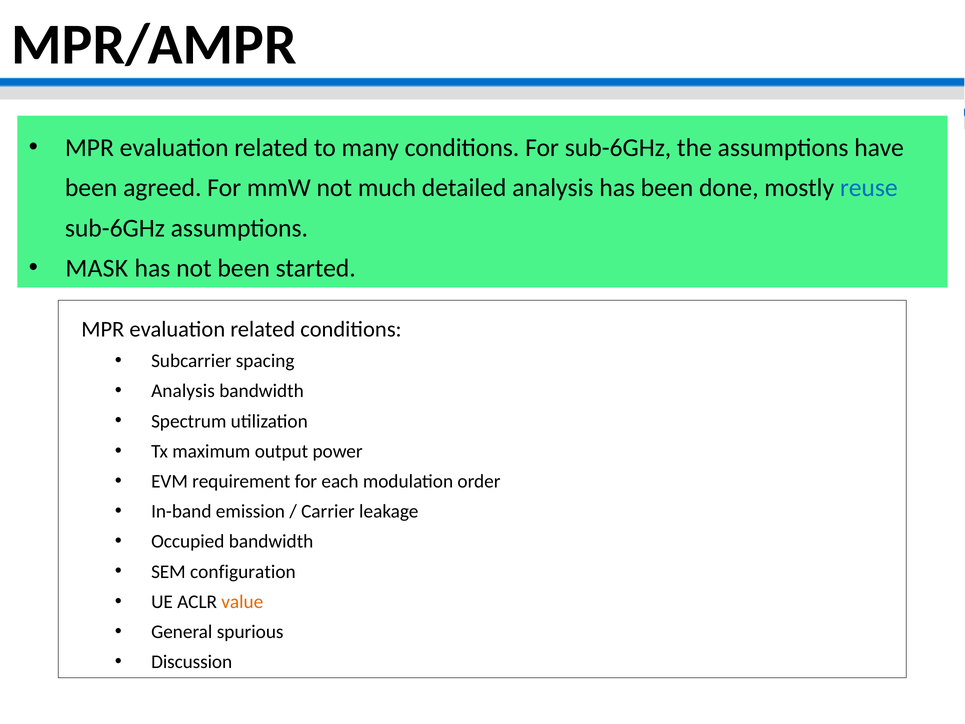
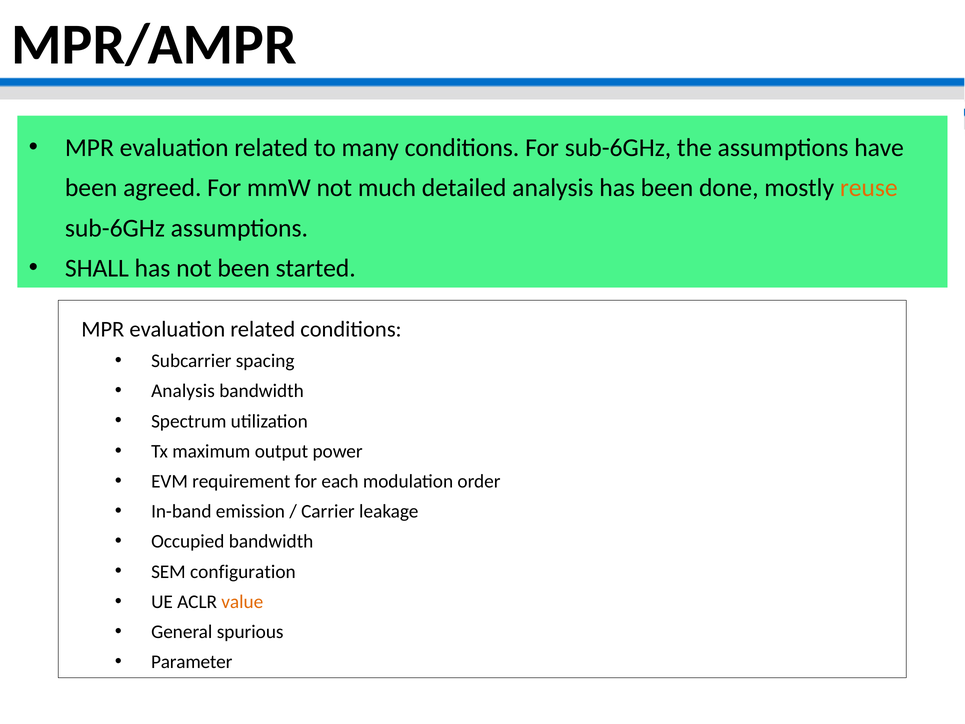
reuse colour: blue -> orange (869, 188)
MASK: MASK -> SHALL (97, 268)
Discussion: Discussion -> Parameter (192, 662)
